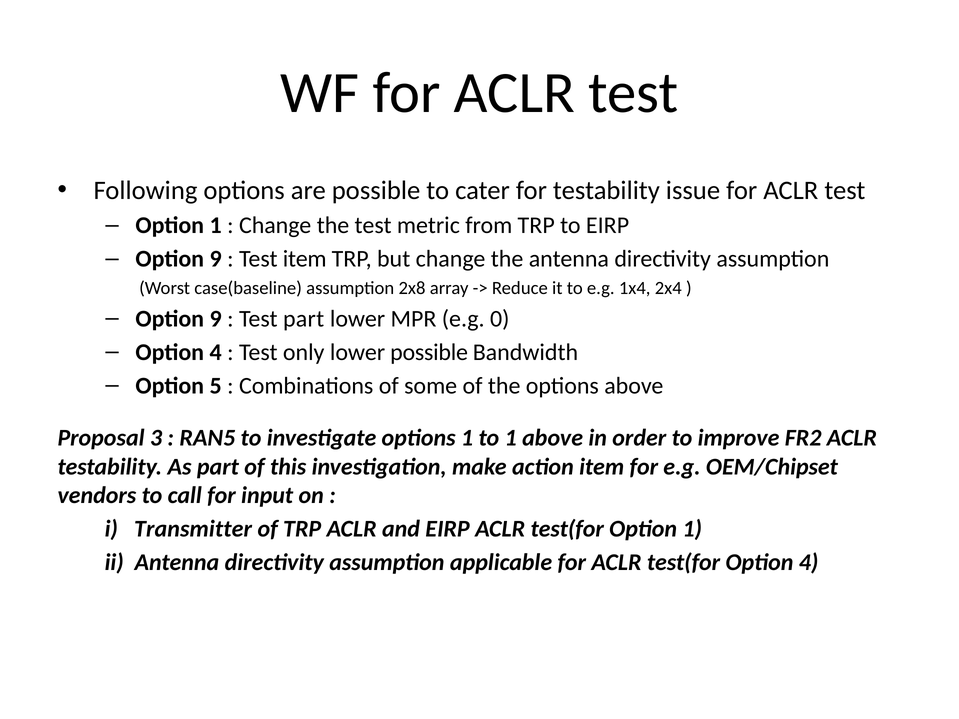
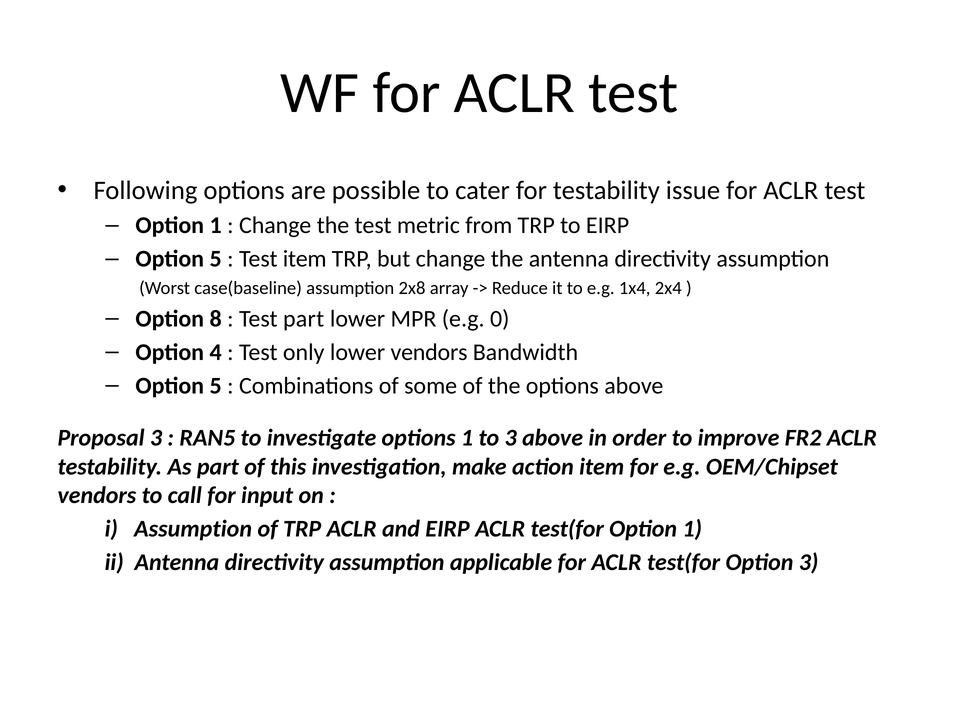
9: 9 -> 5 (216, 259)
9: 9 -> 8 (216, 319)
lower possible: possible -> vendors (429, 352)
to 1: 1 -> 3 (511, 438)
i Transmitter: Transmitter -> Assumption (193, 529)
test(for Option 4: 4 -> 3 (809, 563)
